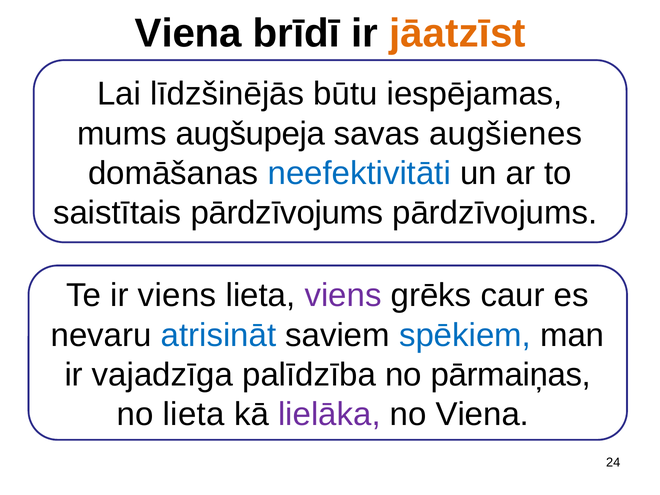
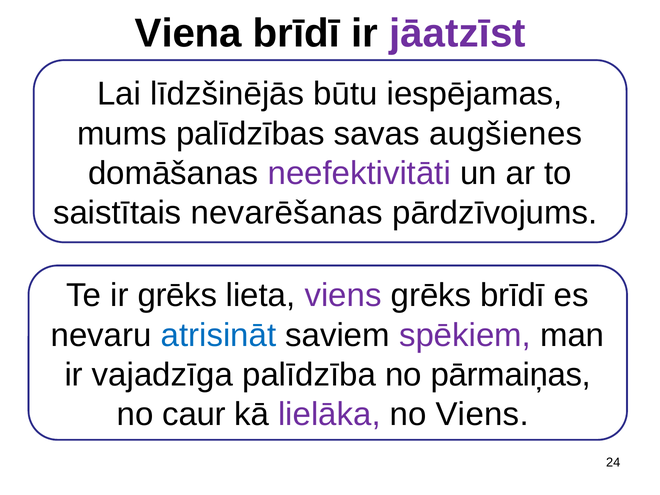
jāatzīst colour: orange -> purple (458, 34)
augšupeja: augšupeja -> palīdzības (250, 134)
neefektivitāti colour: blue -> purple (359, 173)
saistītais pārdzīvojums: pārdzīvojums -> nevarēšanas (287, 213)
ir viens: viens -> grēks (177, 296)
grēks caur: caur -> brīdī (513, 296)
spēkiem colour: blue -> purple (465, 335)
no lieta: lieta -> caur (194, 414)
no Viena: Viena -> Viens (482, 414)
